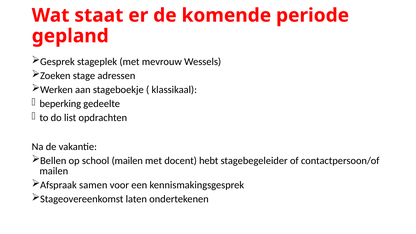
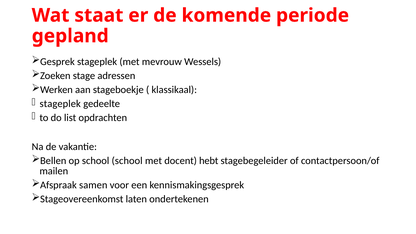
beperking: beperking -> stageplek (60, 104)
school mailen: mailen -> school (127, 161)
